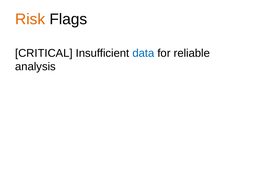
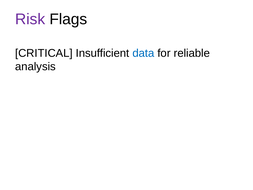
Risk colour: orange -> purple (30, 19)
